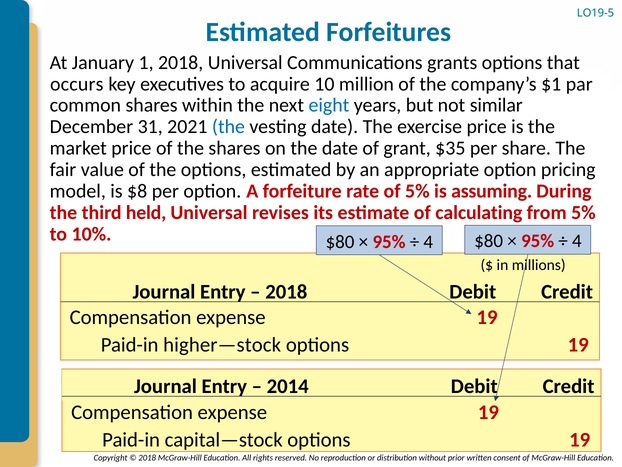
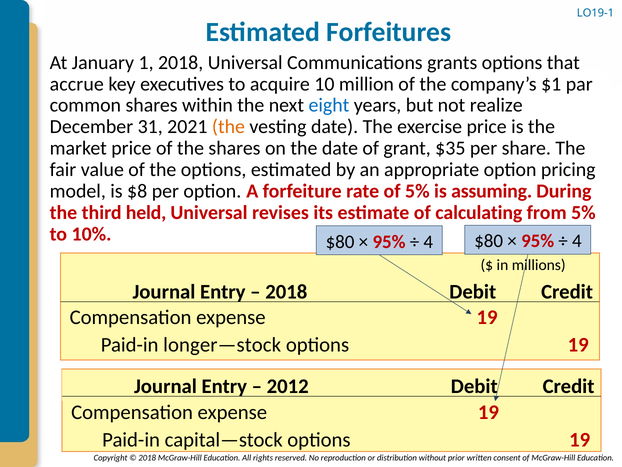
LO19-5: LO19-5 -> LO19-1 (595, 13)
occurs: occurs -> accrue (77, 84)
similar: similar -> realize (496, 105)
the colour: blue -> orange (228, 127)
higher—stock: higher—stock -> longer—stock (222, 345)
2014: 2014 -> 2012 (288, 386)
